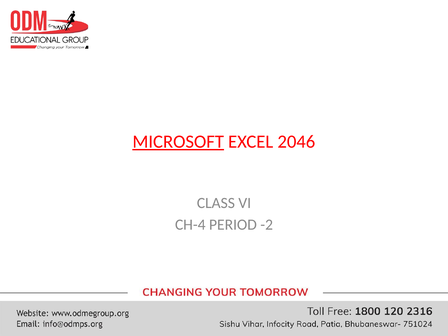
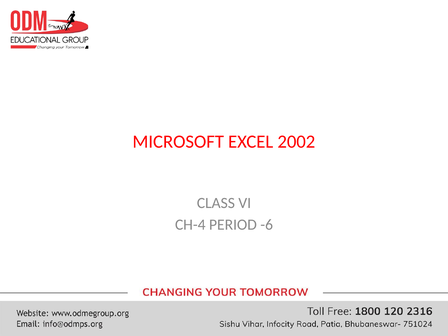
MICROSOFT underline: present -> none (178, 142)
2046: 2046 -> 2002 (296, 142)
-2: -2 -> -6 (267, 225)
